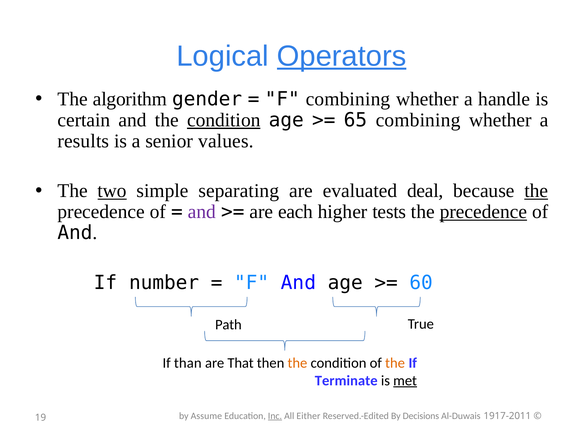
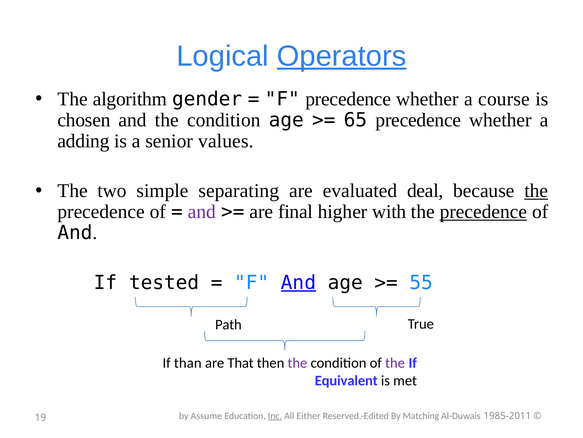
F combining: combining -> precedence (348, 99)
handle: handle -> course (504, 99)
certain: certain -> chosen (84, 120)
condition underline: present -> none (224, 120)
65 combining: combining -> precedence (418, 120)
results: results -> adding (84, 141)
two underline: present -> none (112, 190)
each: each -> final (296, 211)
tests: tests -> with (389, 211)
number: number -> tested (164, 282)
And underline: none -> present (299, 282)
60: 60 -> 55 (421, 282)
the colour: orange -> purple (297, 362)
the colour: orange -> purple (395, 362)
Terminate: Terminate -> Equivalent (346, 380)
met underline: present -> none (405, 380)
Decisions: Decisions -> Matching (421, 415)
1917-2011: 1917-2011 -> 1985-2011 (507, 415)
